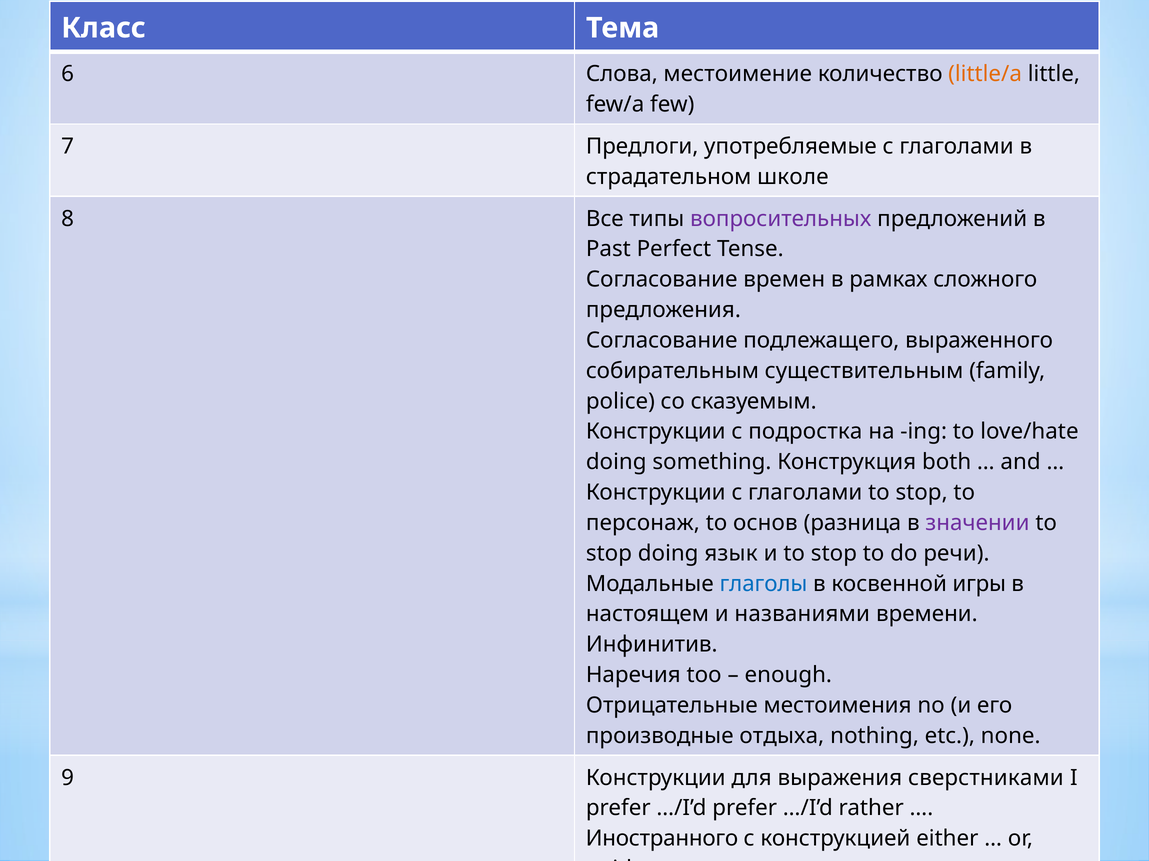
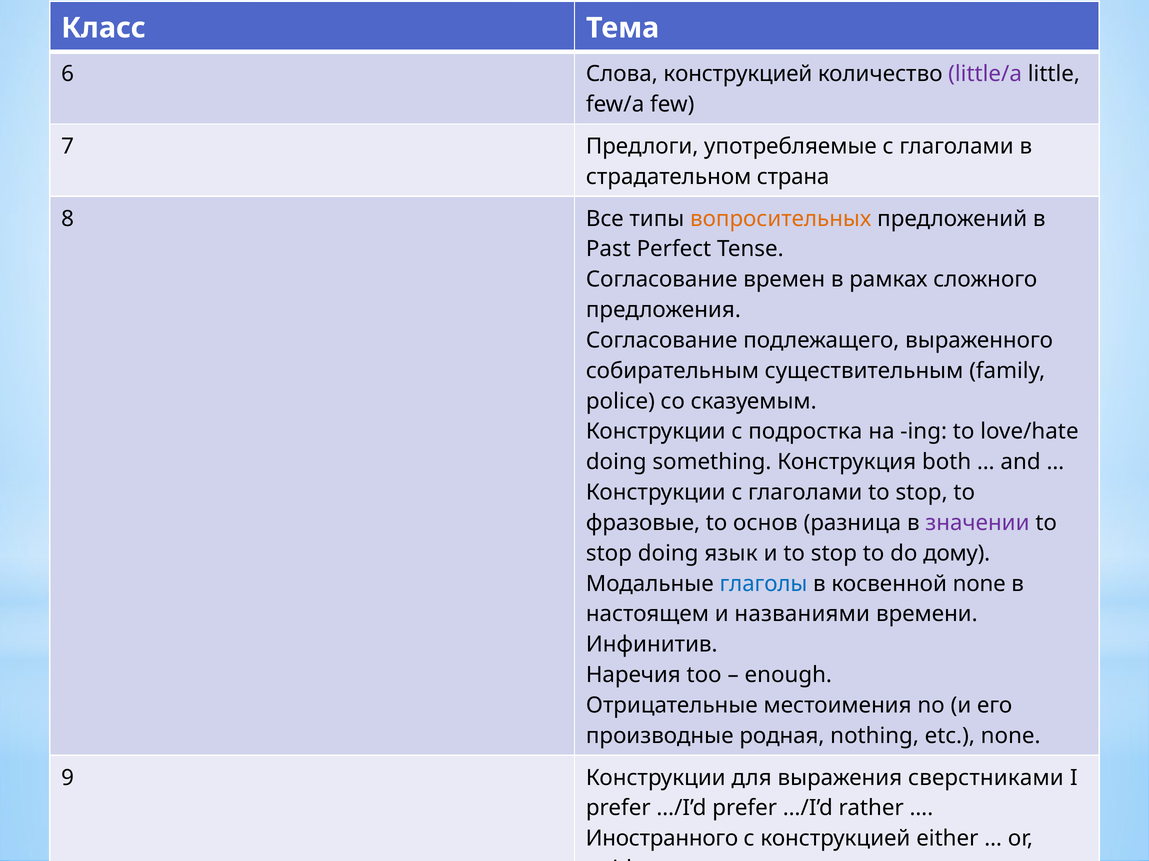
Слова местоимение: местоимение -> конструкцией (738, 74)
little/a colour: orange -> purple (985, 74)
школе: школе -> страна (793, 177)
вопросительных colour: purple -> orange (781, 219)
персонаж: персонаж -> фразовые (643, 523)
речи: речи -> дому (957, 554)
косвенной игры: игры -> none (979, 584)
отдыха: отдыха -> родная (782, 736)
